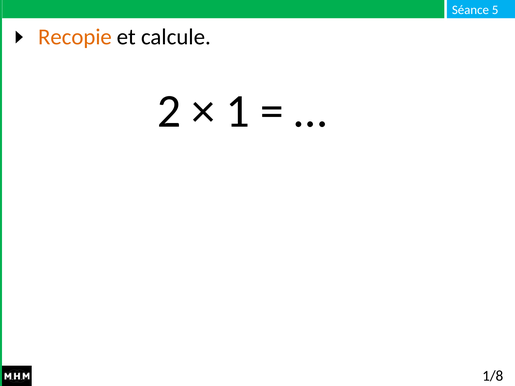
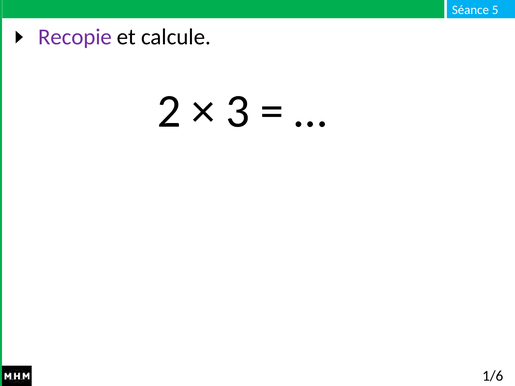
Recopie colour: orange -> purple (75, 37)
1: 1 -> 3 (238, 111)
1/8: 1/8 -> 1/6 (493, 376)
